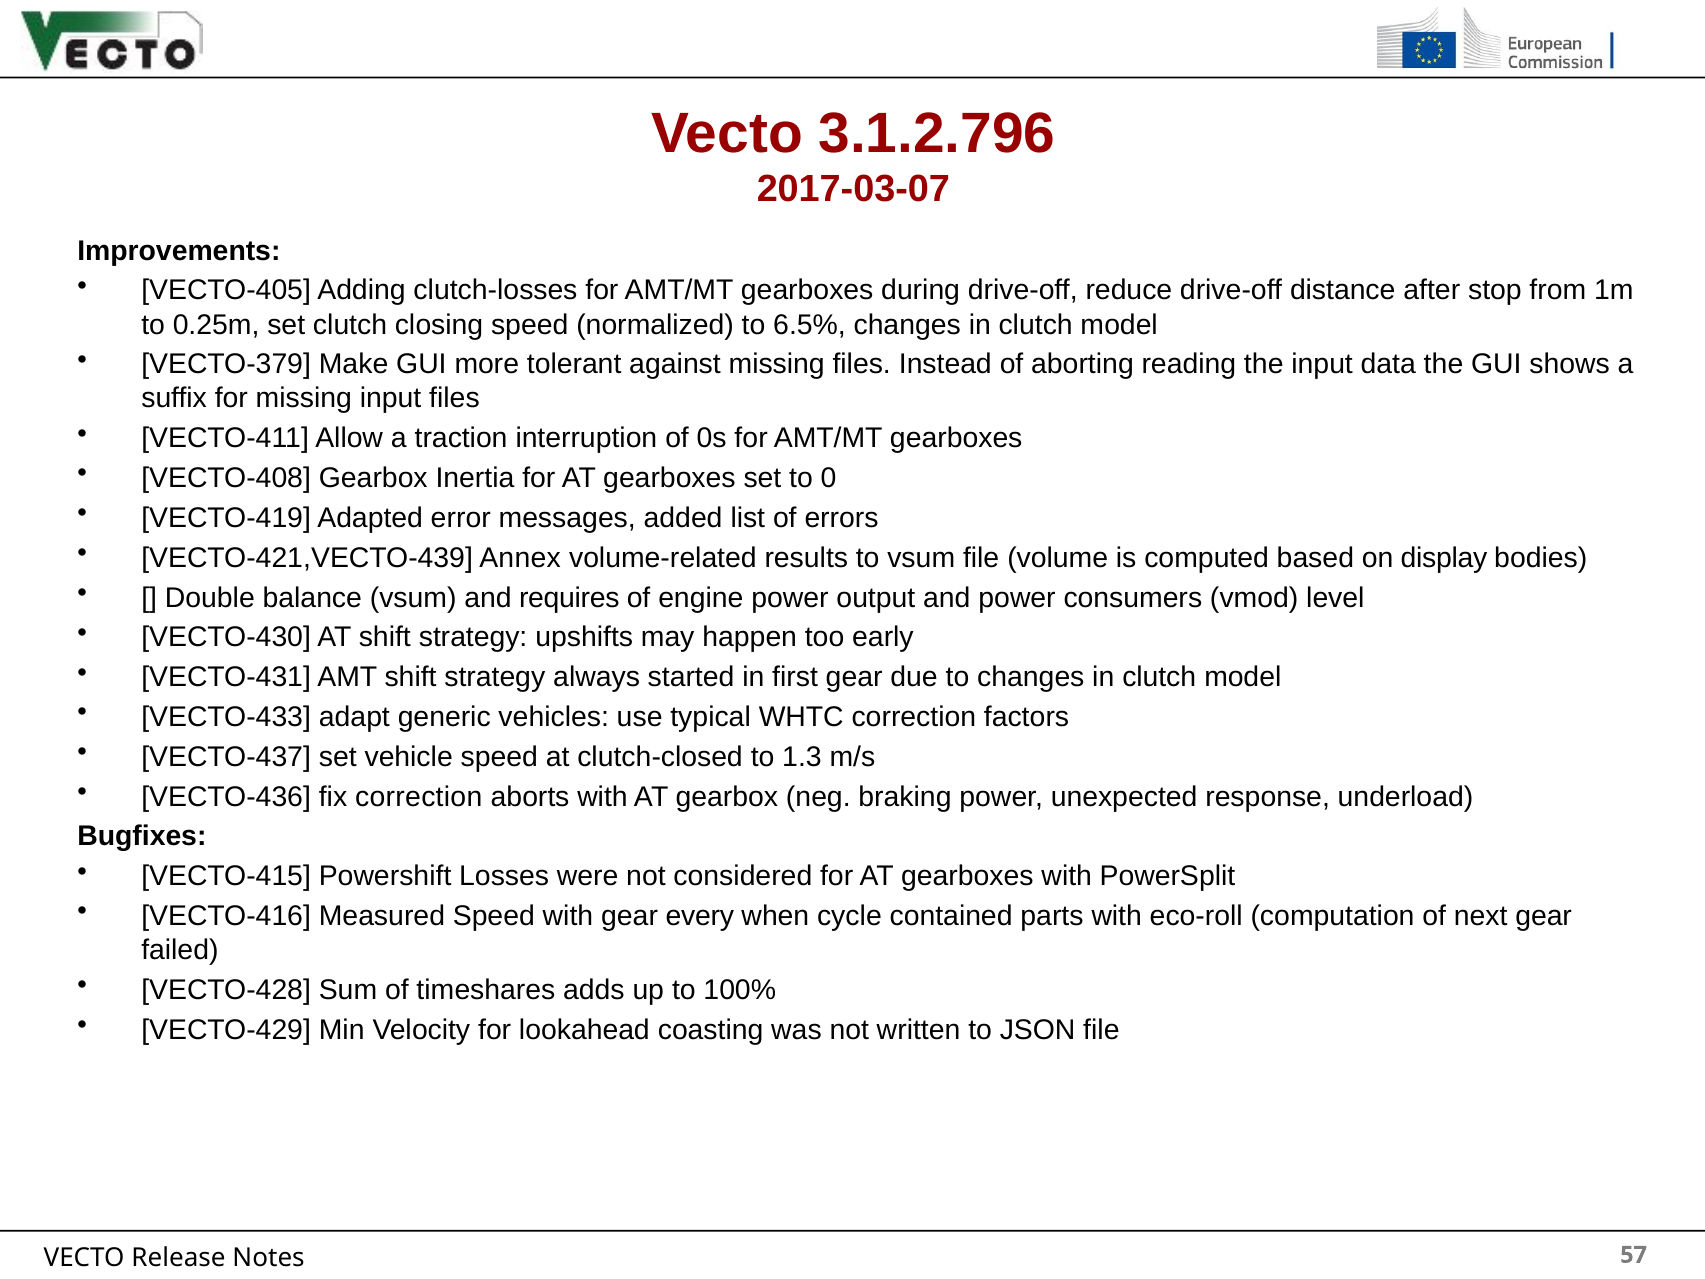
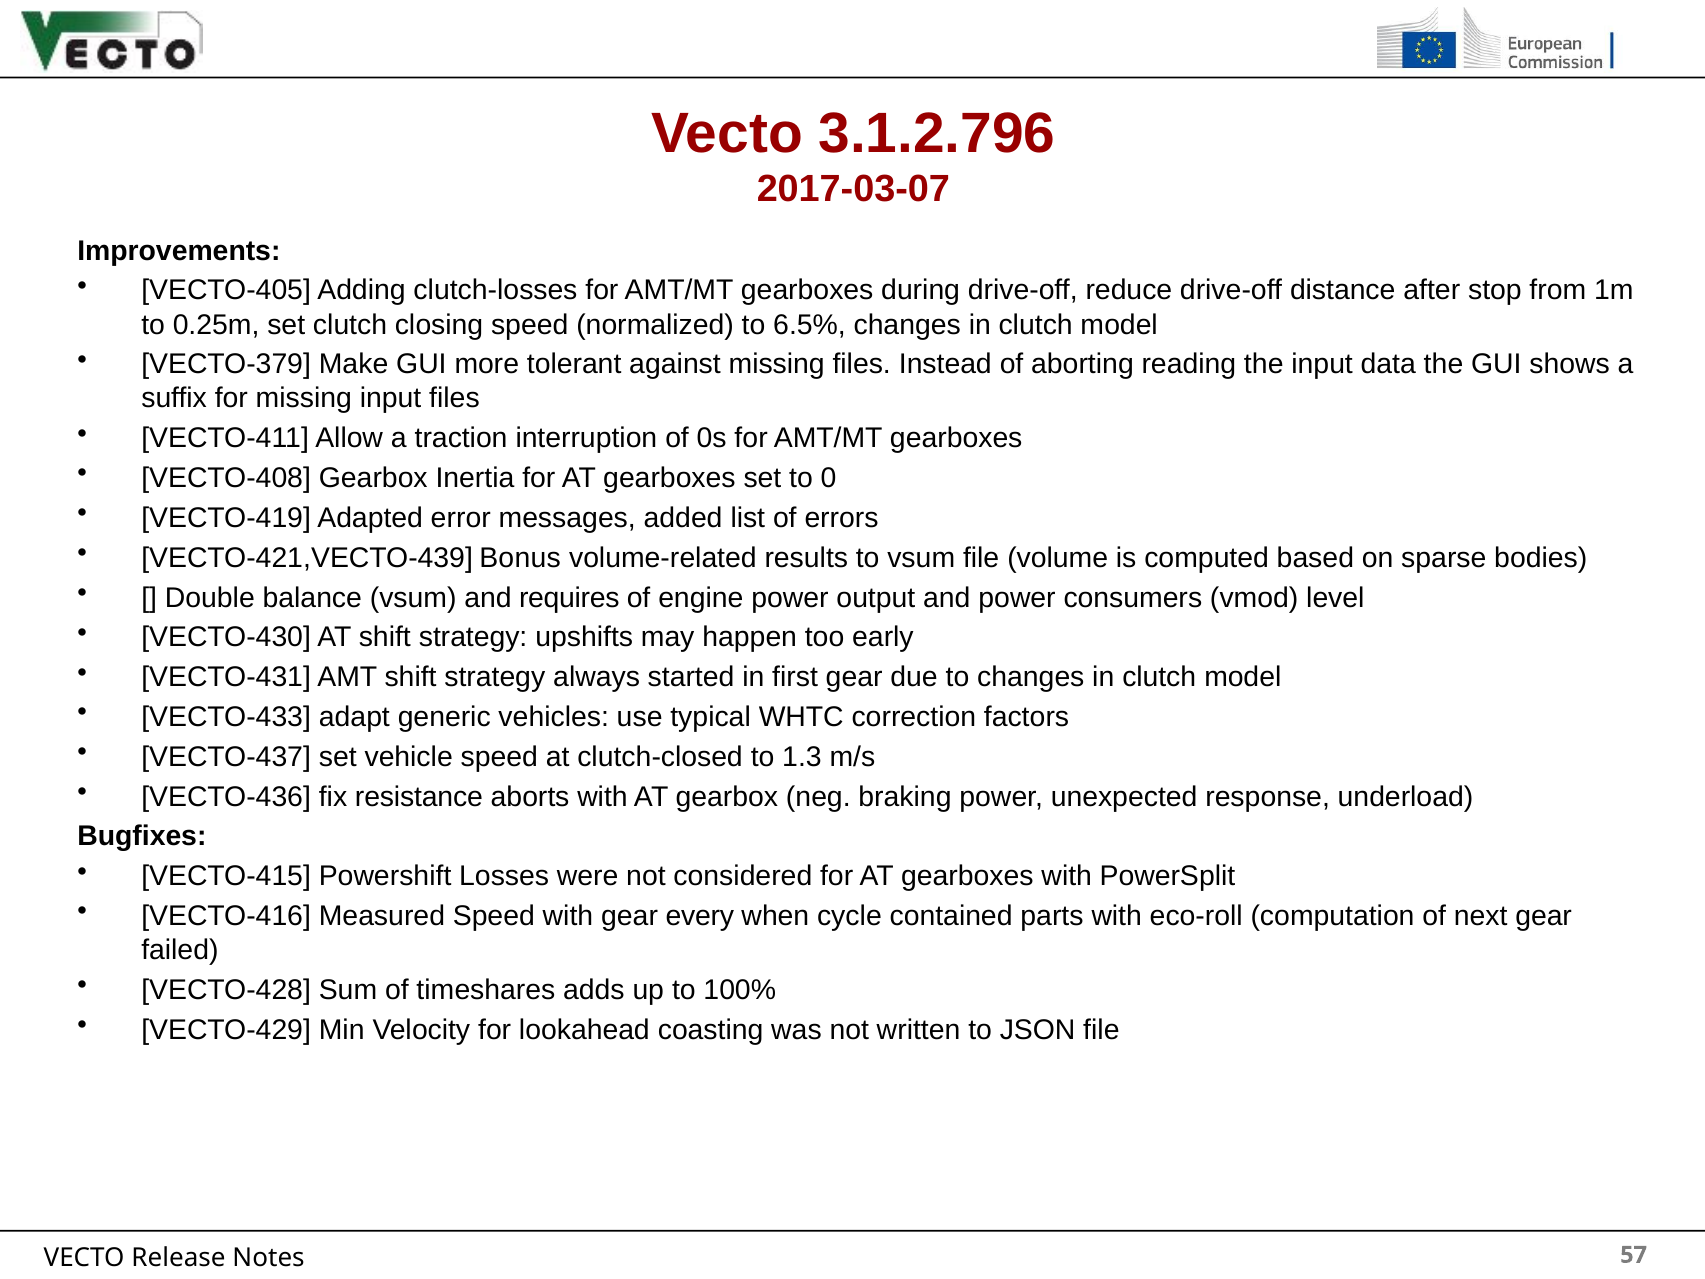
Annex: Annex -> Bonus (520, 558)
display: display -> sparse (1444, 558)
fix correction: correction -> resistance (419, 797)
